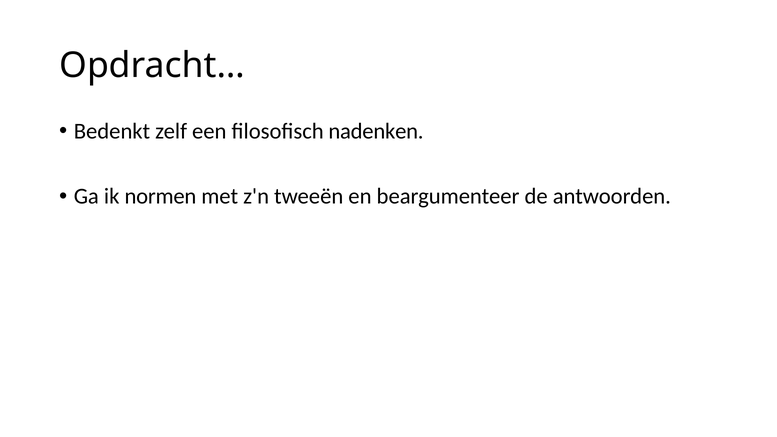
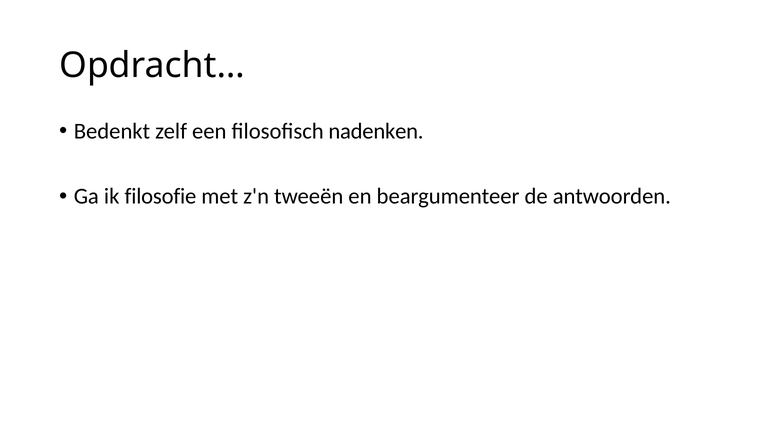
normen: normen -> filosofie (160, 197)
